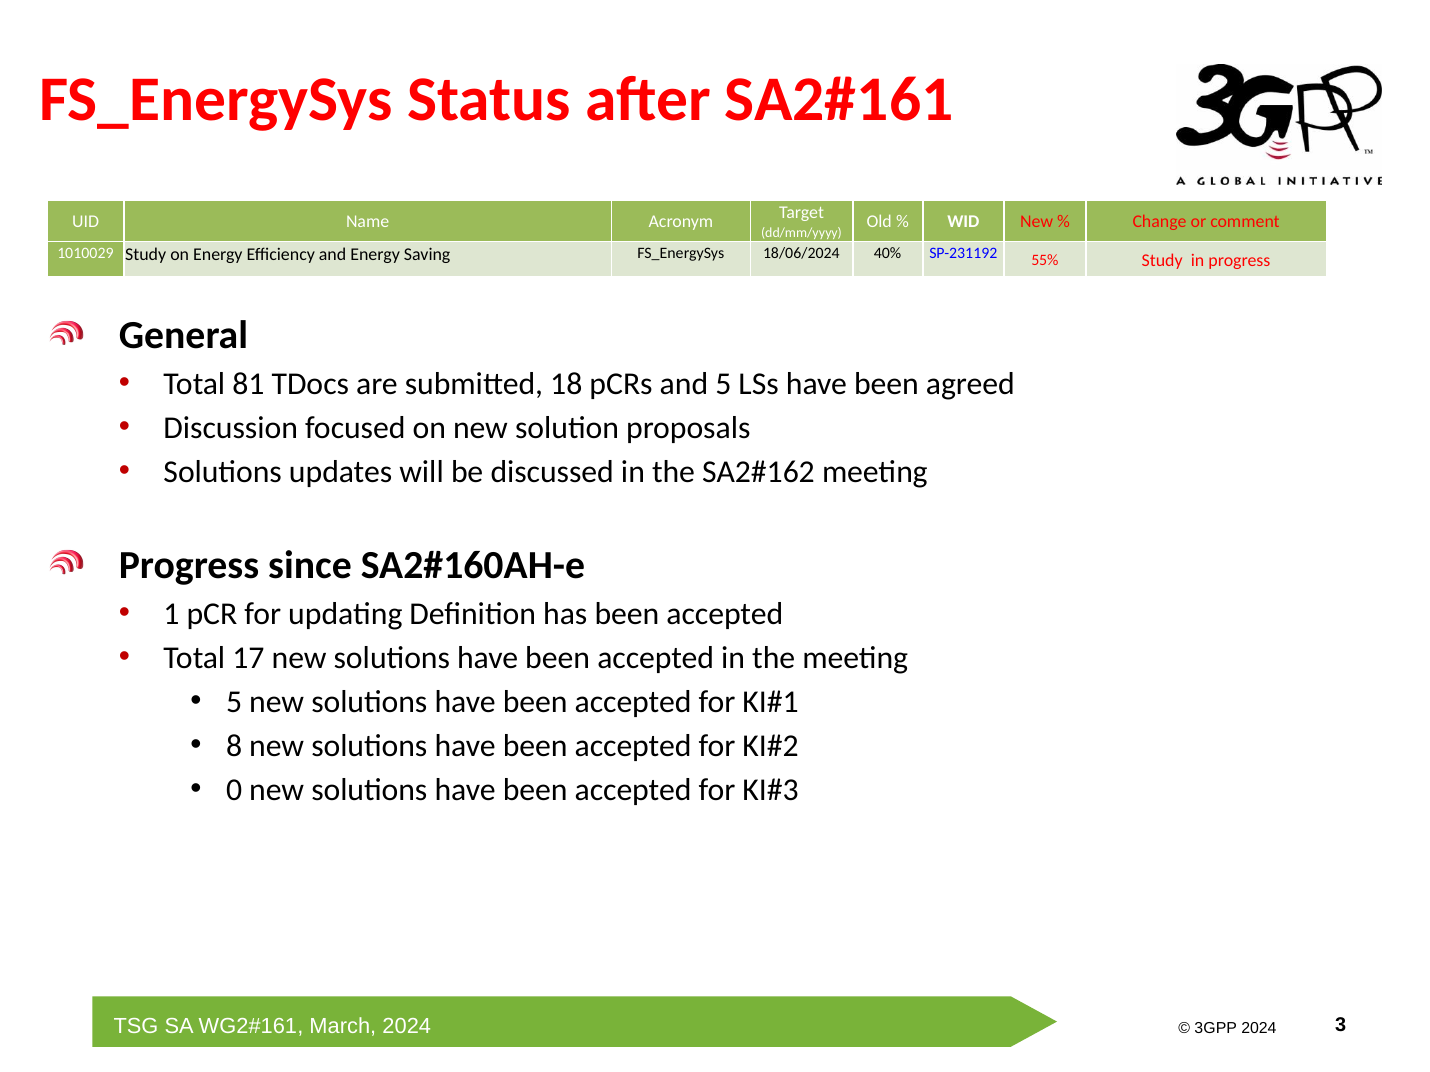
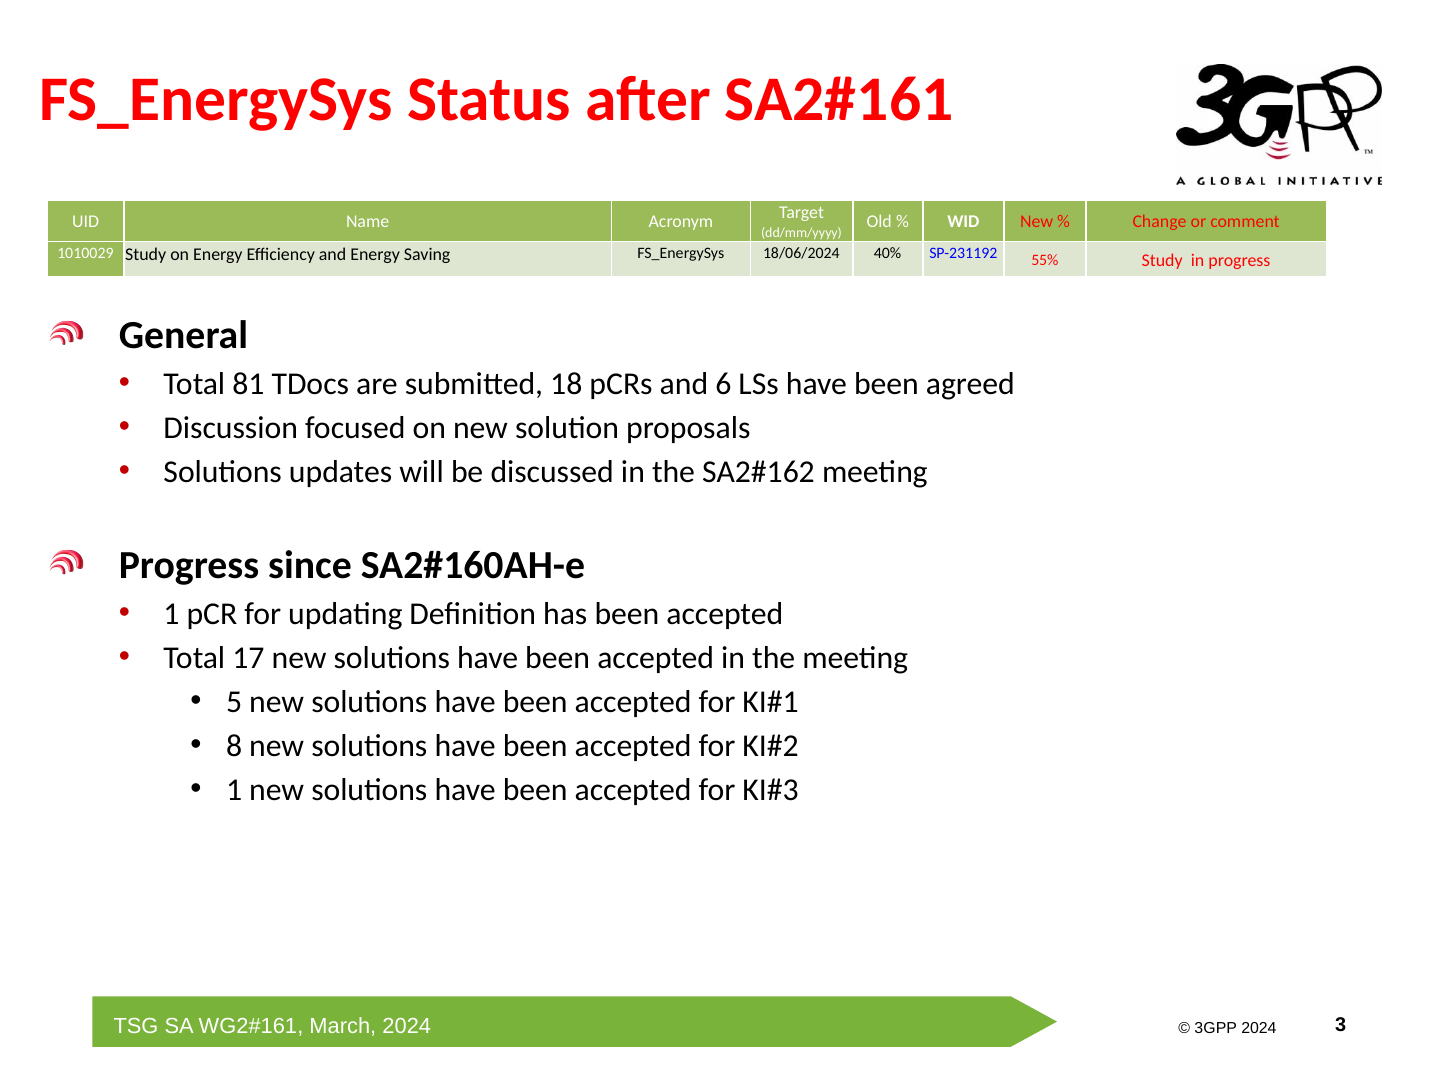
and 5: 5 -> 6 (723, 384)
0: 0 -> 1 (234, 791)
